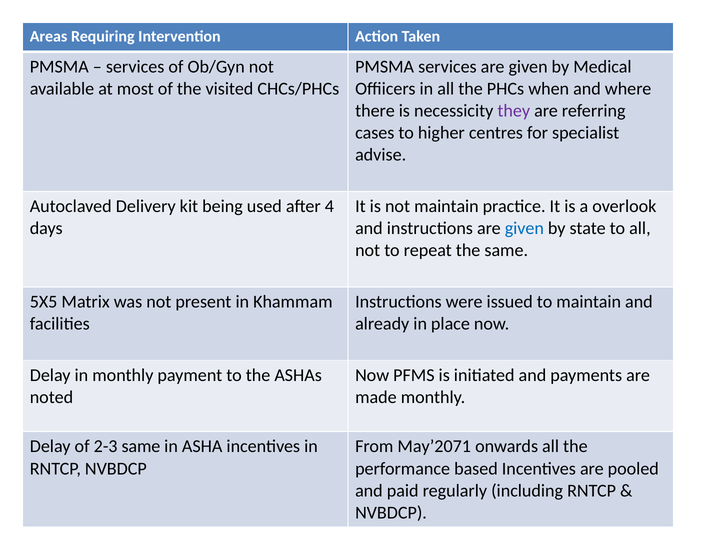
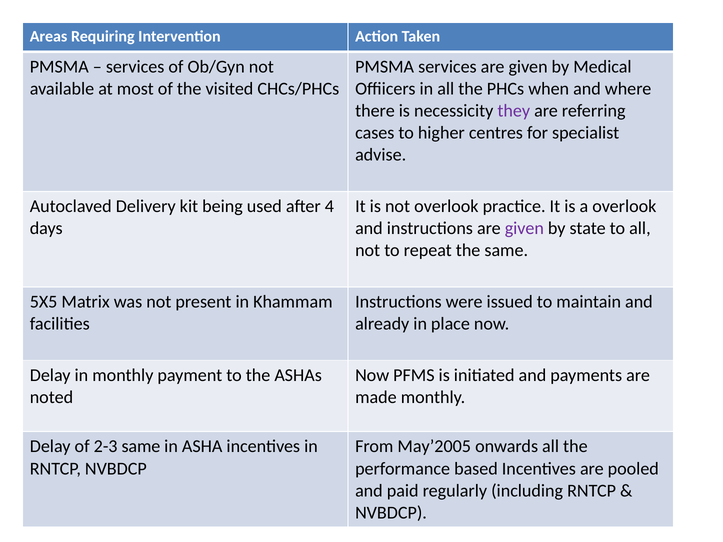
not maintain: maintain -> overlook (446, 206)
given colour: blue -> purple (524, 228)
May’2071: May’2071 -> May’2005 (434, 447)
